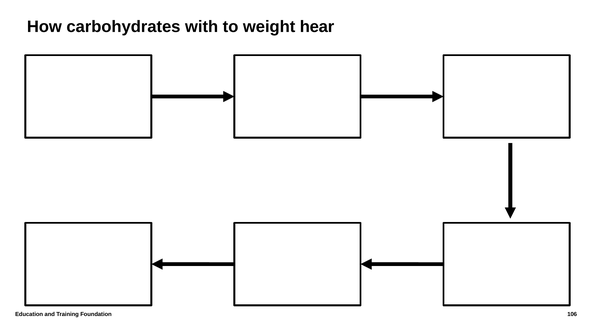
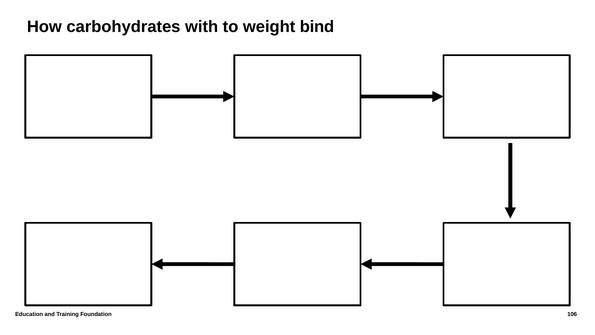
hear: hear -> bind (317, 27)
